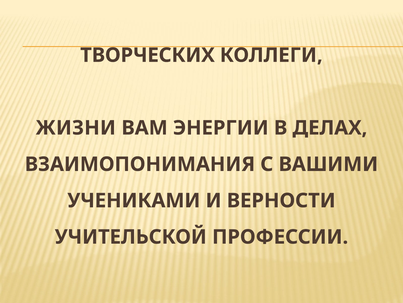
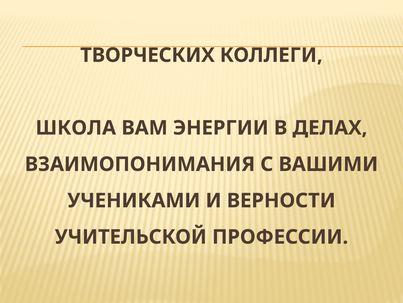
ЖИЗНИ: ЖИЗНИ -> ШКОЛА (76, 128)
